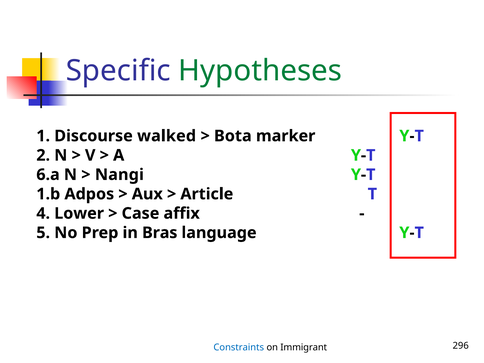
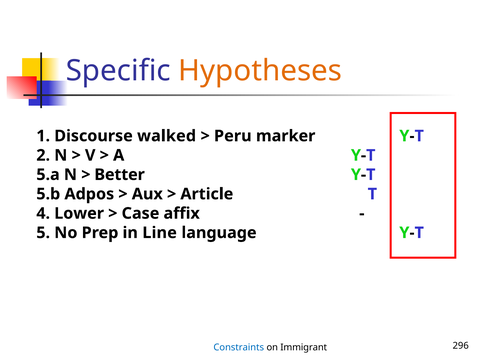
Hypotheses colour: green -> orange (260, 71)
Bota: Bota -> Peru (233, 136)
6.a: 6.a -> 5.a (48, 175)
Nangi: Nangi -> Better (120, 175)
1.b: 1.b -> 5.b (48, 194)
Bras: Bras -> Line (160, 233)
